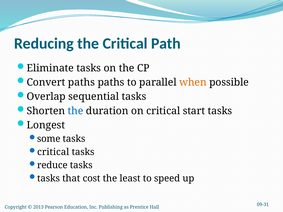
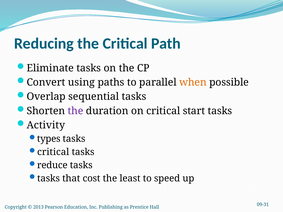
Convert paths: paths -> using (81, 82)
the colour: blue -> purple (76, 111)
Longest: Longest -> Activity (46, 125)
some: some -> types (49, 139)
